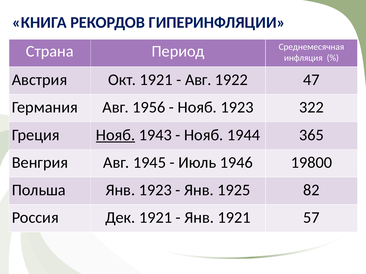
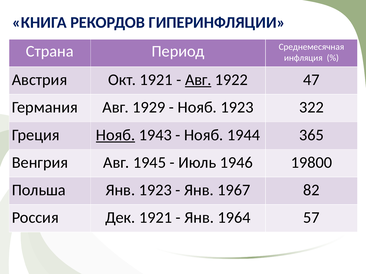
Авг underline: none -> present (198, 80)
1956: 1956 -> 1929 (149, 108)
1925: 1925 -> 1967 (234, 190)
Янв 1921: 1921 -> 1964 (234, 218)
